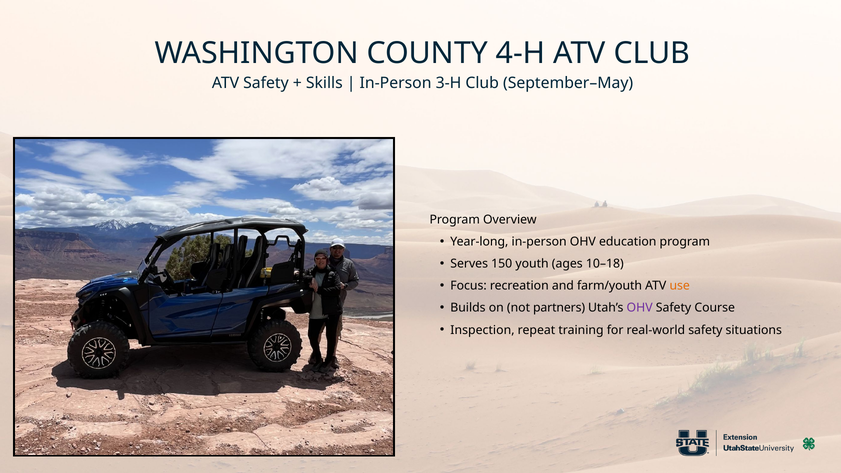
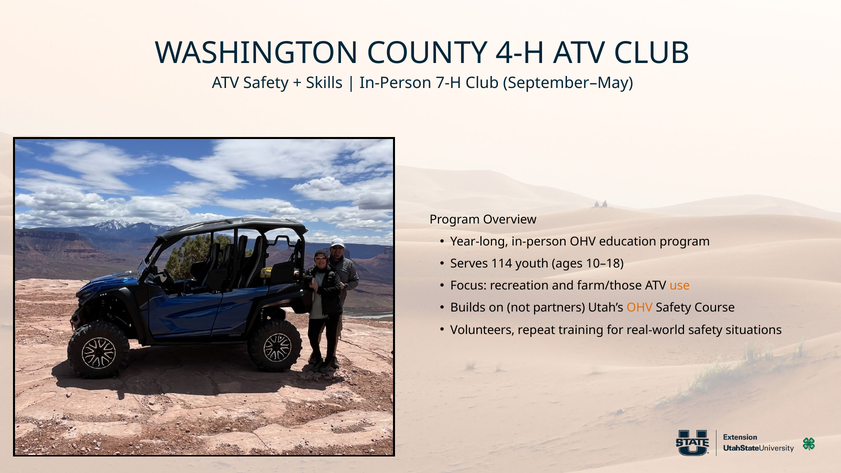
3-H: 3-H -> 7-H (449, 83)
150: 150 -> 114 (502, 264)
farm/youth: farm/youth -> farm/those (609, 286)
OHV colour: purple -> orange (640, 308)
Inspection: Inspection -> Volunteers (483, 330)
